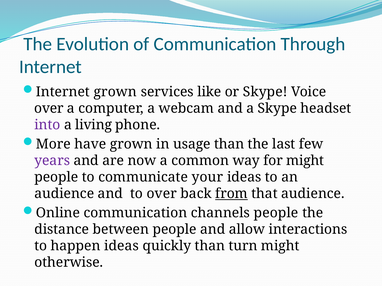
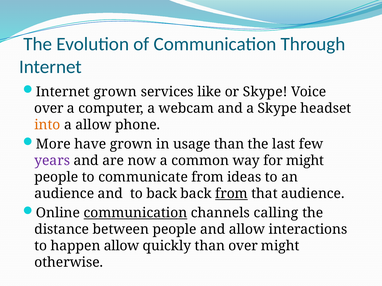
into colour: purple -> orange (47, 125)
a living: living -> allow (94, 125)
communicate your: your -> from (208, 177)
to over: over -> back (162, 194)
communication underline: none -> present (135, 213)
channels people: people -> calling (276, 213)
happen ideas: ideas -> allow (122, 246)
than turn: turn -> over (243, 246)
